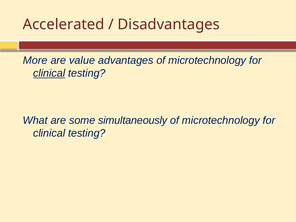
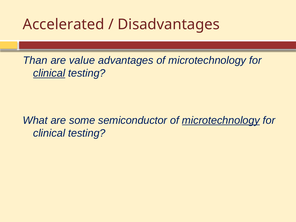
More: More -> Than (35, 60)
simultaneously: simultaneously -> semiconductor (133, 120)
microtechnology underline: none -> present (221, 120)
